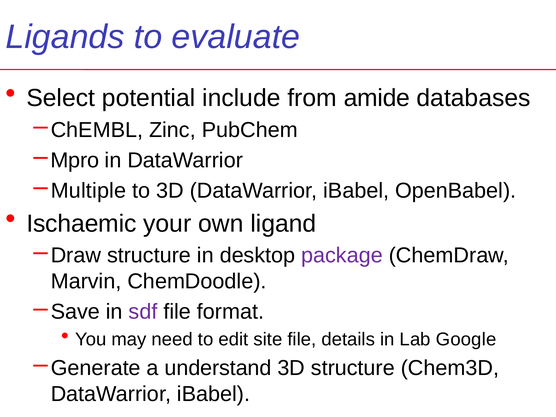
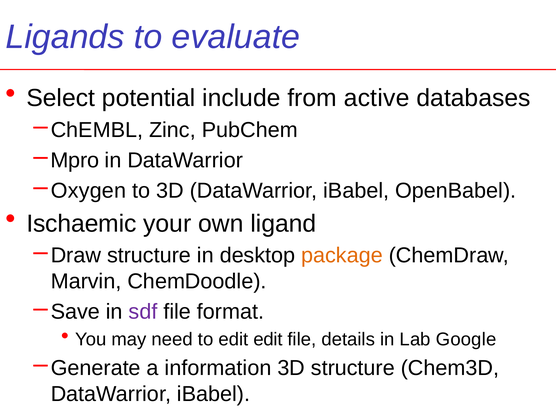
amide: amide -> active (377, 98)
Multiple: Multiple -> Oxygen (88, 191)
package colour: purple -> orange (342, 256)
edit site: site -> edit (268, 339)
understand: understand -> information (218, 368)
